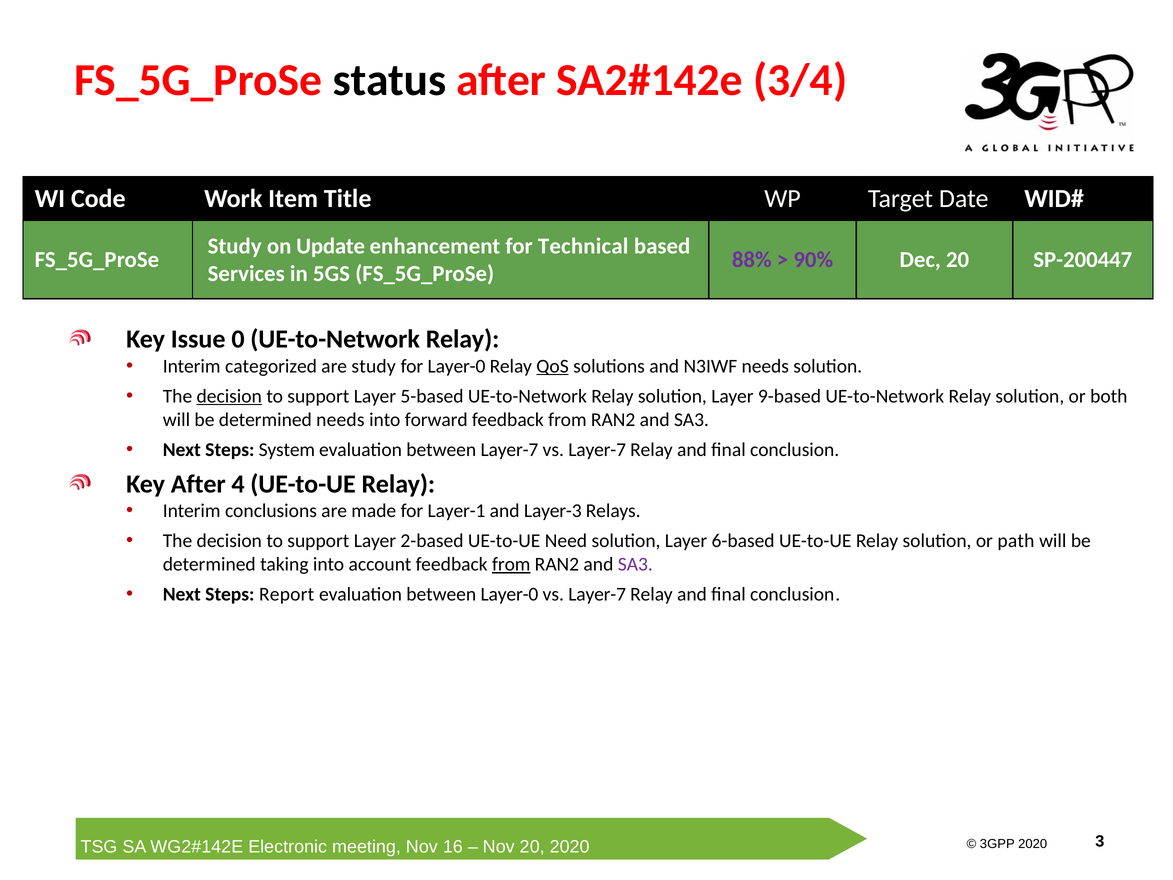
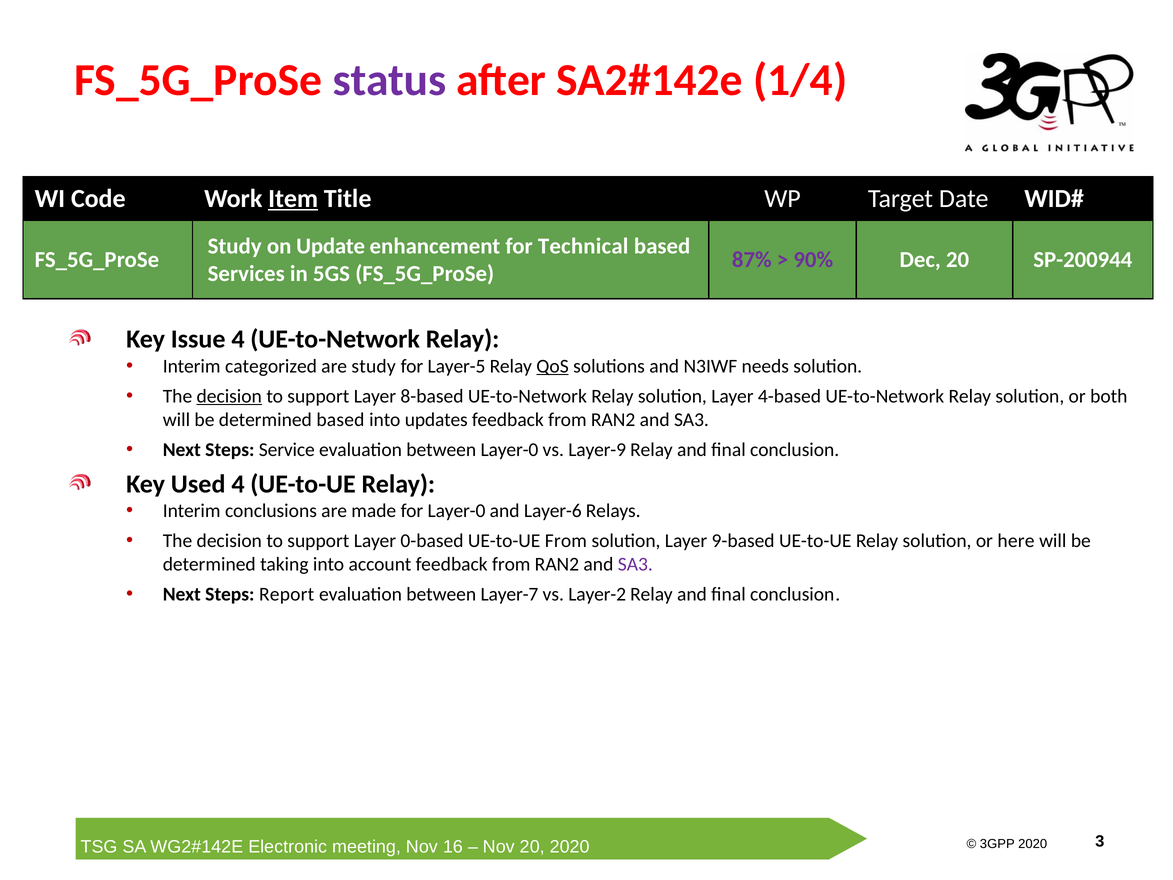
status colour: black -> purple (389, 80)
3/4: 3/4 -> 1/4 (800, 80)
Item underline: none -> present (293, 199)
88%: 88% -> 87% (752, 260)
SP-200447: SP-200447 -> SP-200944 (1083, 260)
Issue 0: 0 -> 4 (238, 339)
for Layer-0: Layer-0 -> Layer-5 (457, 366)
5-based: 5-based -> 8-based (432, 396)
9-based: 9-based -> 4-based (789, 396)
determined needs: needs -> based (340, 420)
forward: forward -> updates (436, 420)
System: System -> Service (287, 450)
between Layer-7: Layer-7 -> Layer-0 (509, 450)
Layer-7: Layer-7 -> Layer-9 (597, 450)
Key After: After -> Used (198, 484)
for Layer-1: Layer-1 -> Layer-0 (457, 511)
Layer-3: Layer-3 -> Layer-6 (553, 511)
2-based: 2-based -> 0-based (432, 541)
UE-to-UE Need: Need -> From (566, 541)
6-based: 6-based -> 9-based (743, 541)
path: path -> here (1016, 541)
from underline: present -> none (511, 564)
between Layer-0: Layer-0 -> Layer-7 (509, 594)
Layer-7: Layer-7 -> Layer-2 (597, 594)
